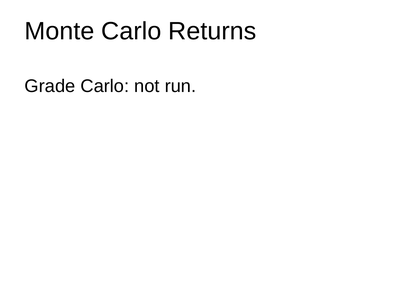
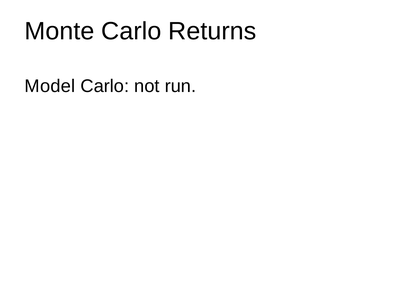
Grade: Grade -> Model (50, 86)
